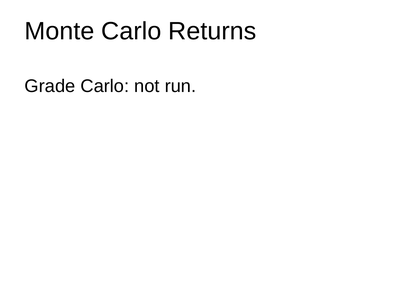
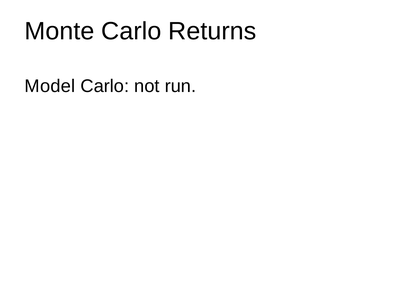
Grade: Grade -> Model (50, 86)
